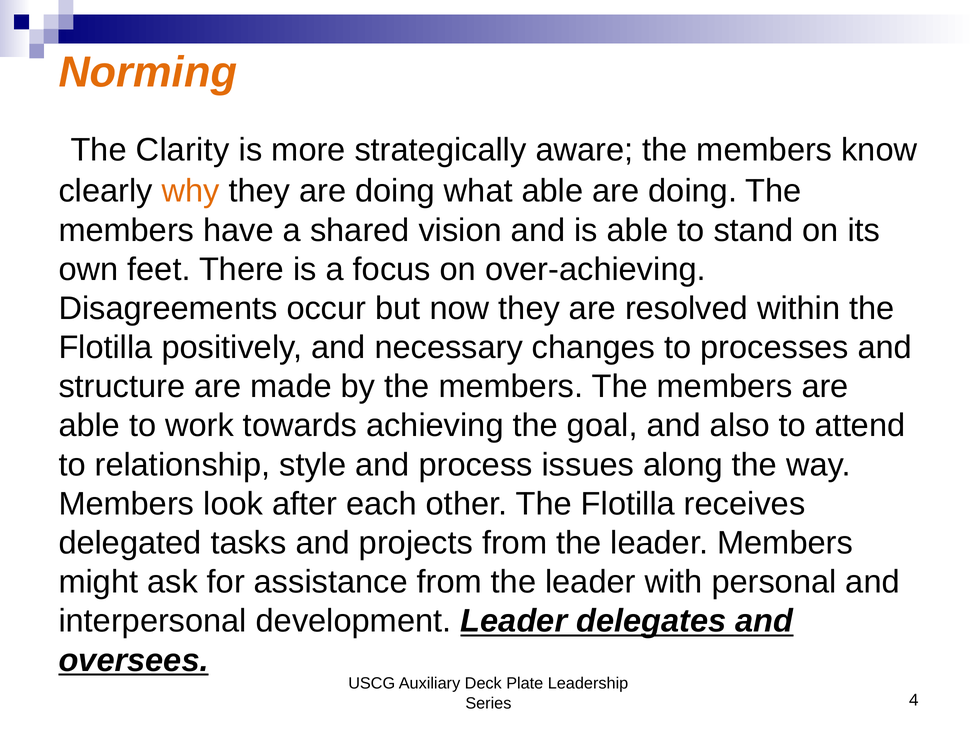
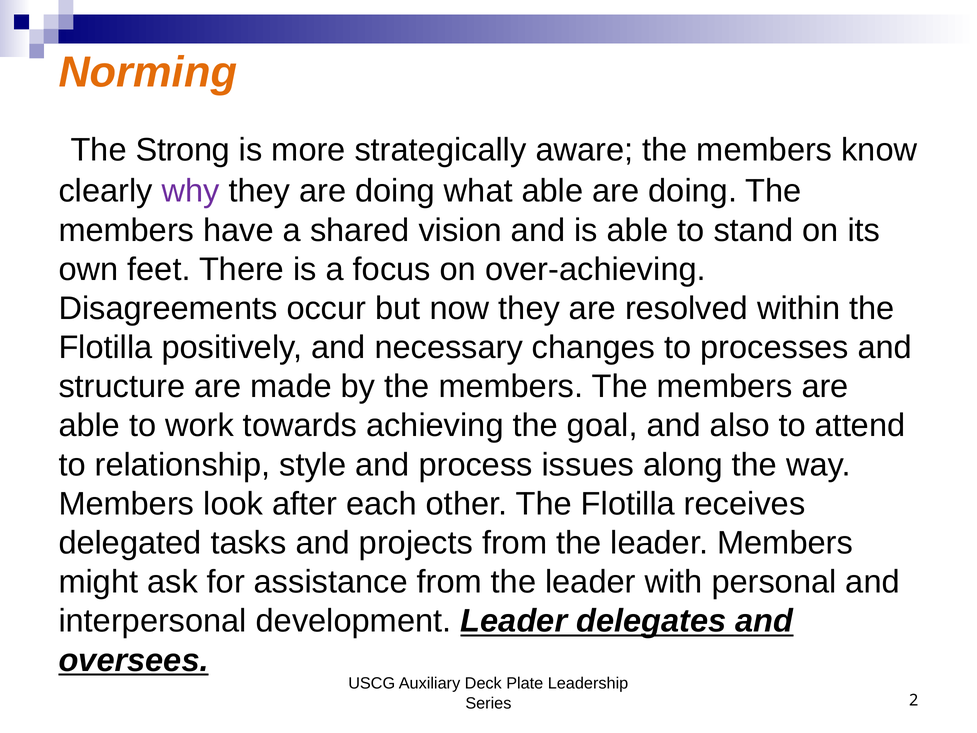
Clarity: Clarity -> Strong (183, 150)
why colour: orange -> purple (191, 191)
4: 4 -> 2 (914, 700)
